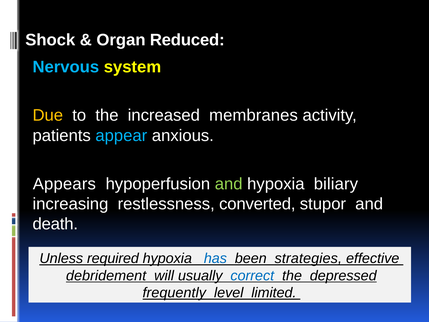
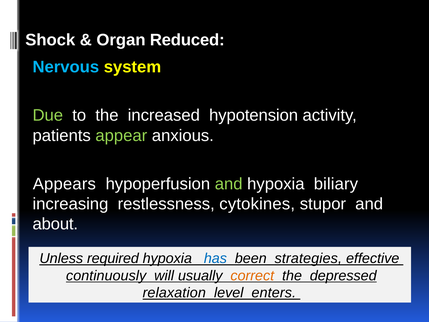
Due colour: yellow -> light green (48, 115)
membranes: membranes -> hypotension (254, 115)
appear colour: light blue -> light green (121, 135)
converted: converted -> cytokines (257, 204)
death: death -> about (55, 224)
debridement: debridement -> continuously (106, 276)
correct colour: blue -> orange (252, 276)
frequently: frequently -> relaxation (174, 293)
limited: limited -> enters (274, 293)
